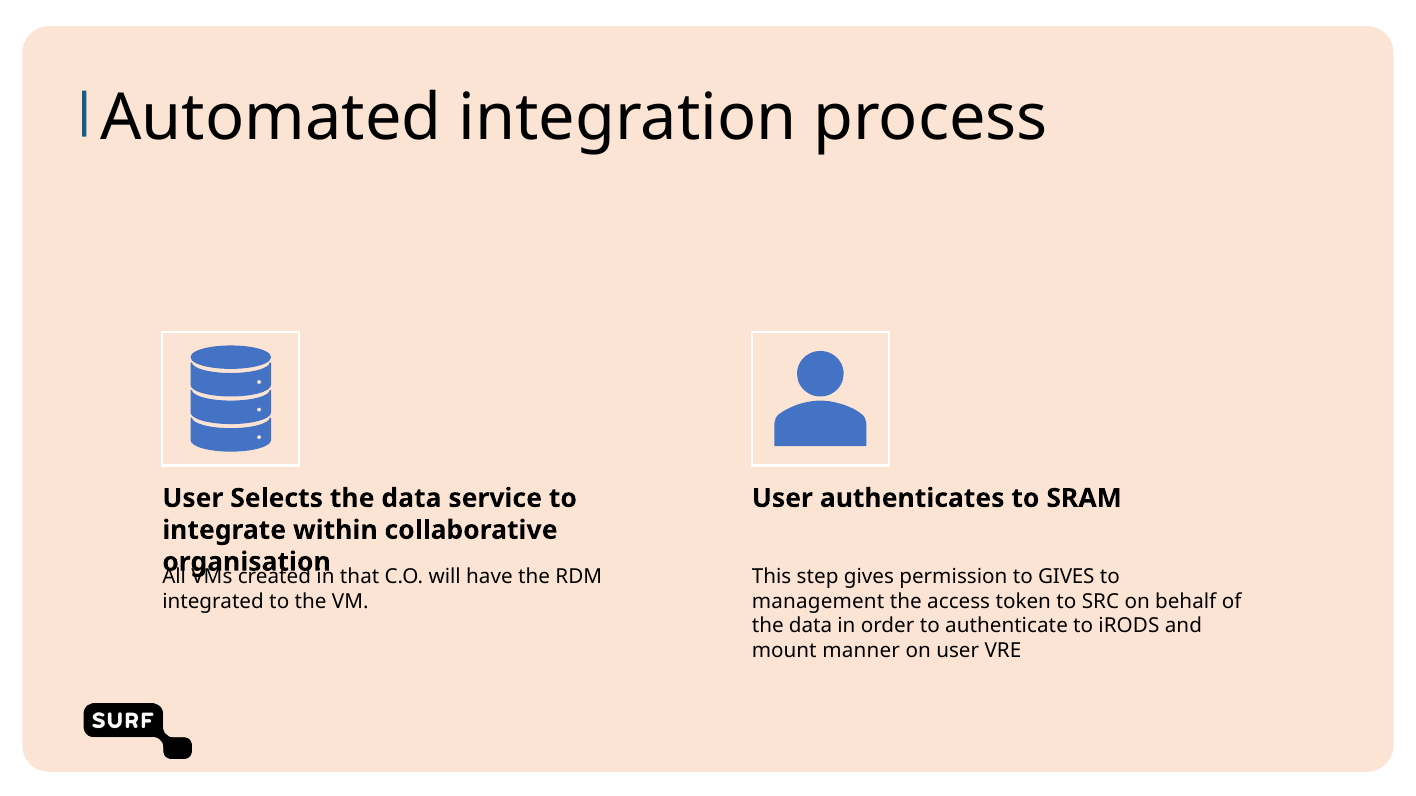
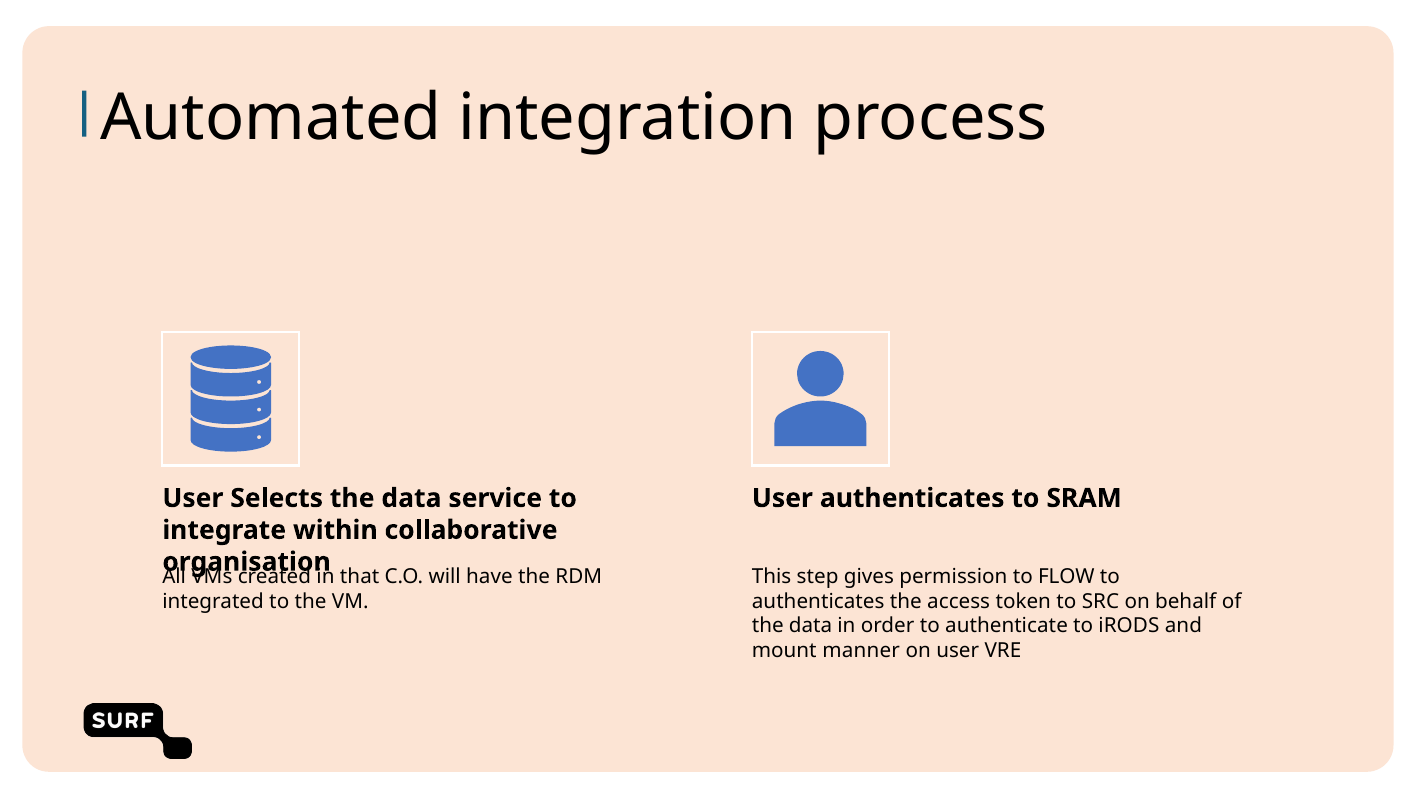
to GIVES: GIVES -> FLOW (1066, 577)
management: management -> authenticates (818, 602)
